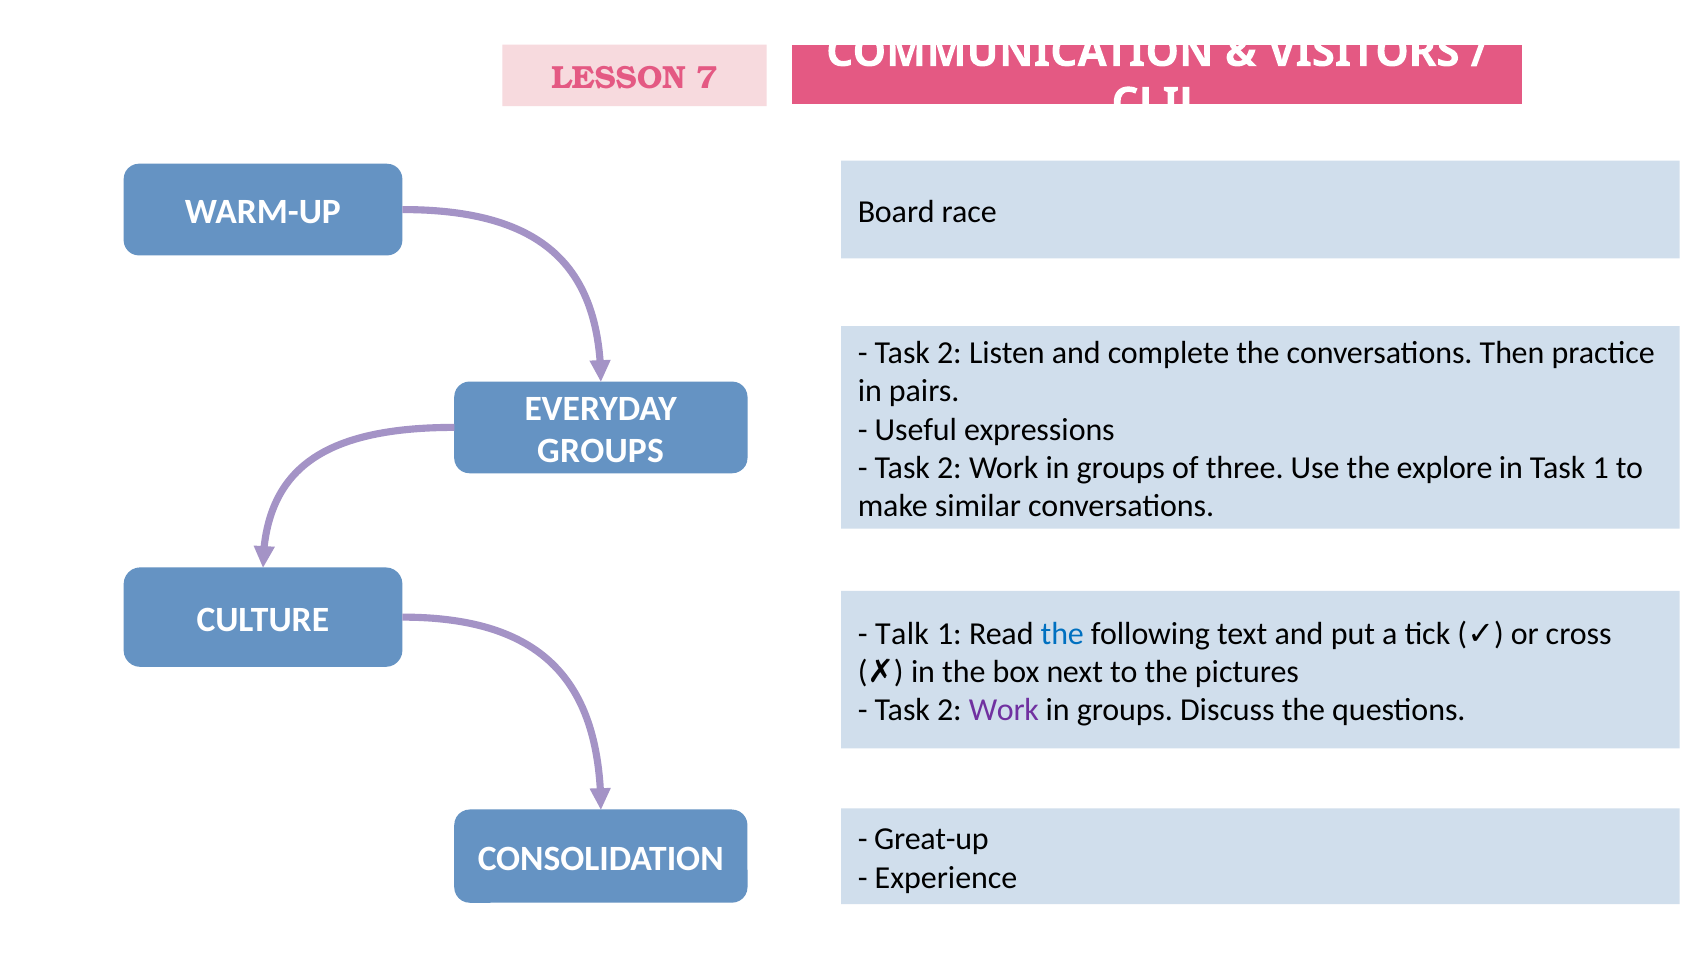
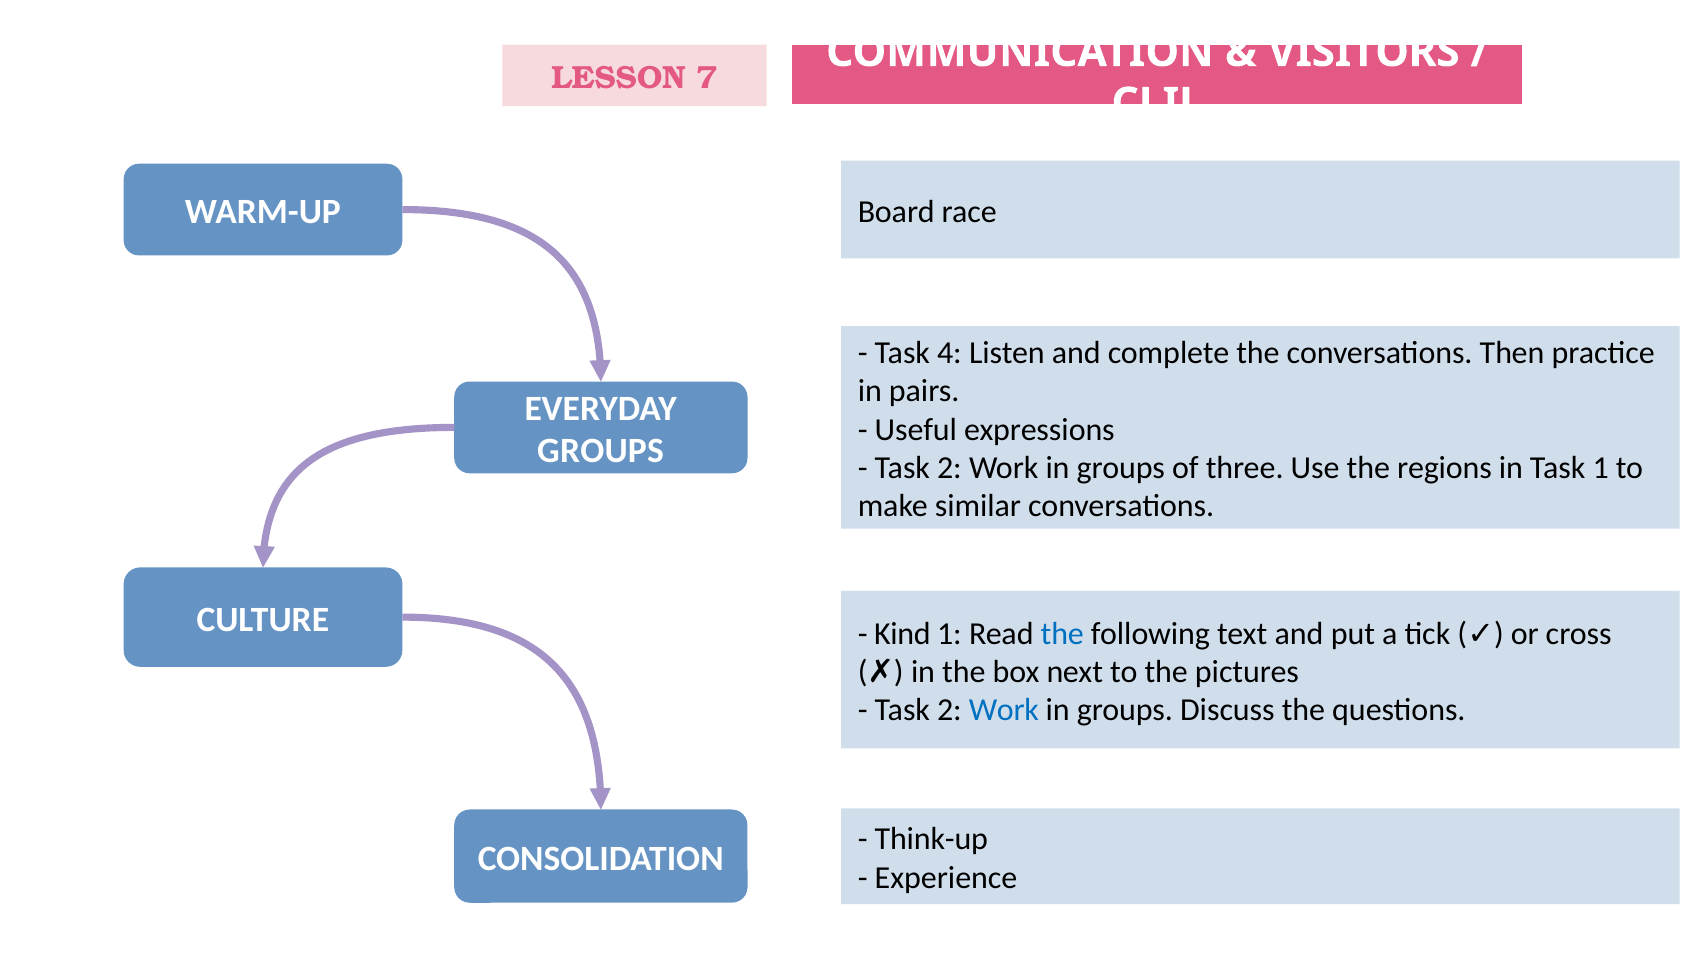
2: 2 -> 4 (949, 353)
explore: explore -> regions (1444, 468)
Talk: Talk -> Kind (902, 634)
Work colour: purple -> blue (1004, 710)
Great-up: Great-up -> Think-up (931, 839)
